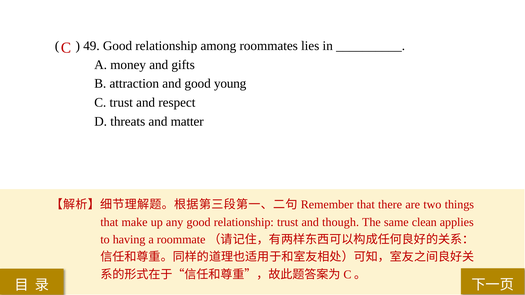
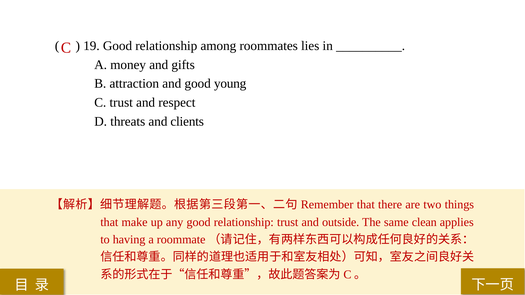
49: 49 -> 19 (91, 46)
matter: matter -> clients (187, 122)
though: though -> outside (341, 222)
